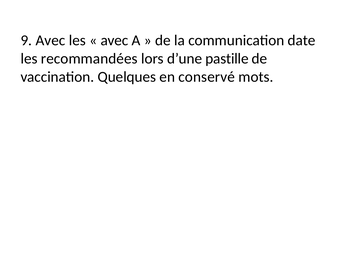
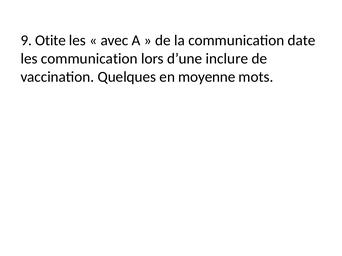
9 Avec: Avec -> Otite (51, 41)
les recommandées: recommandées -> communication (89, 59)
pastille: pastille -> inclure (227, 59)
conservé: conservé -> moyenne (207, 77)
